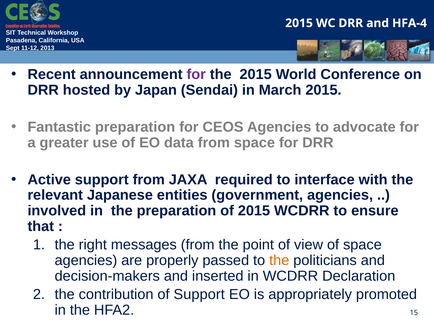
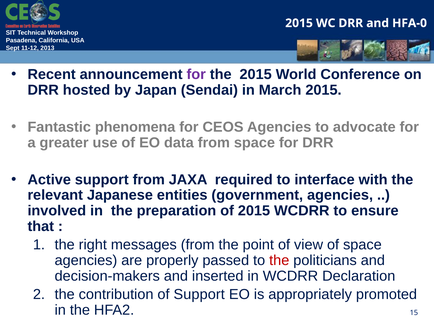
HFA-4: HFA-4 -> HFA-0 (410, 23)
Fantastic preparation: preparation -> phenomena (135, 127)
the colour: orange -> red (279, 261)
